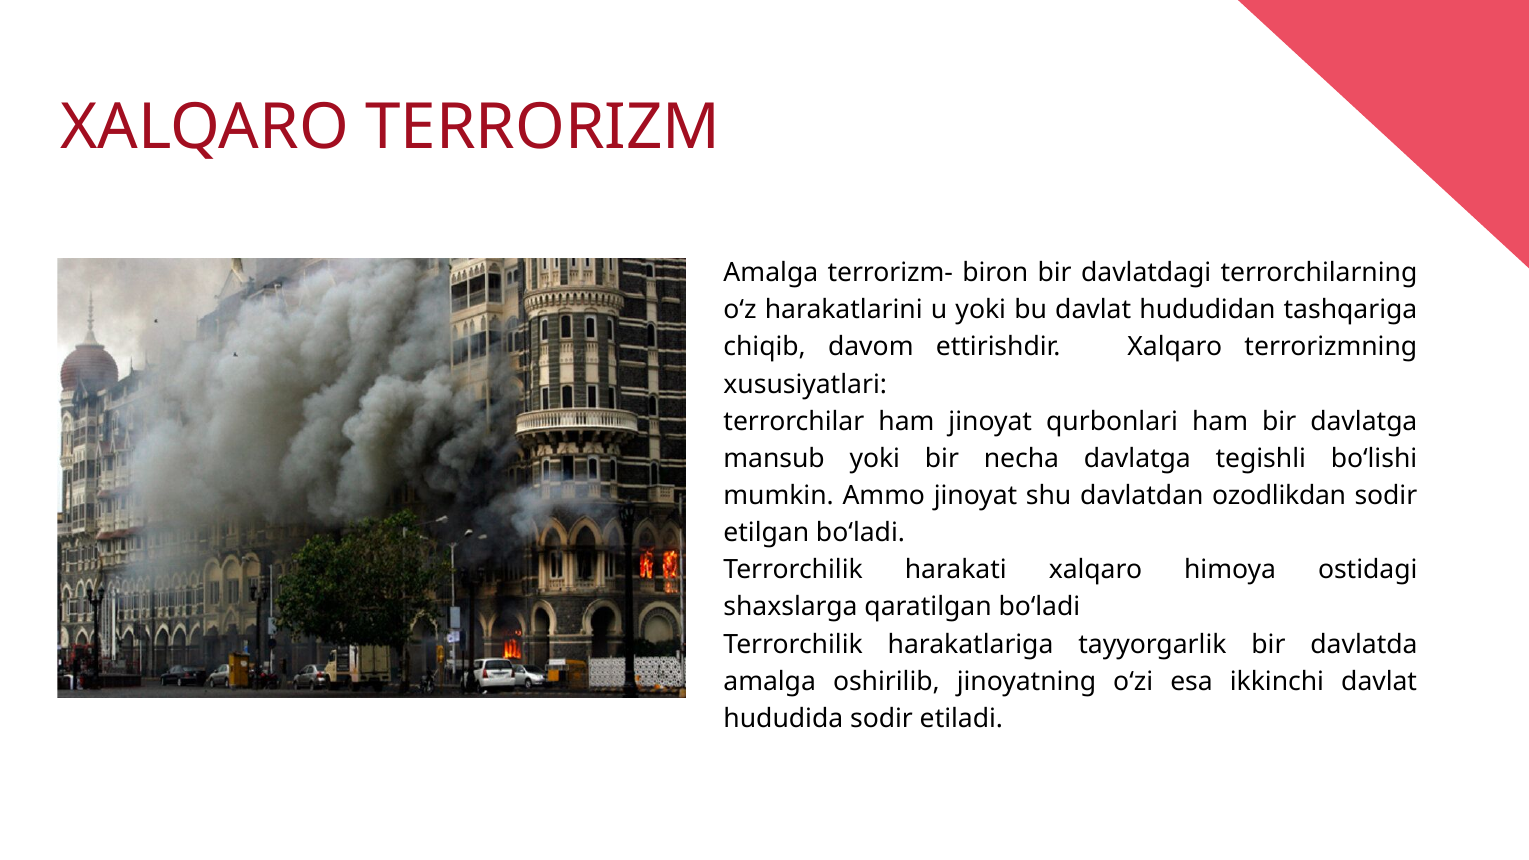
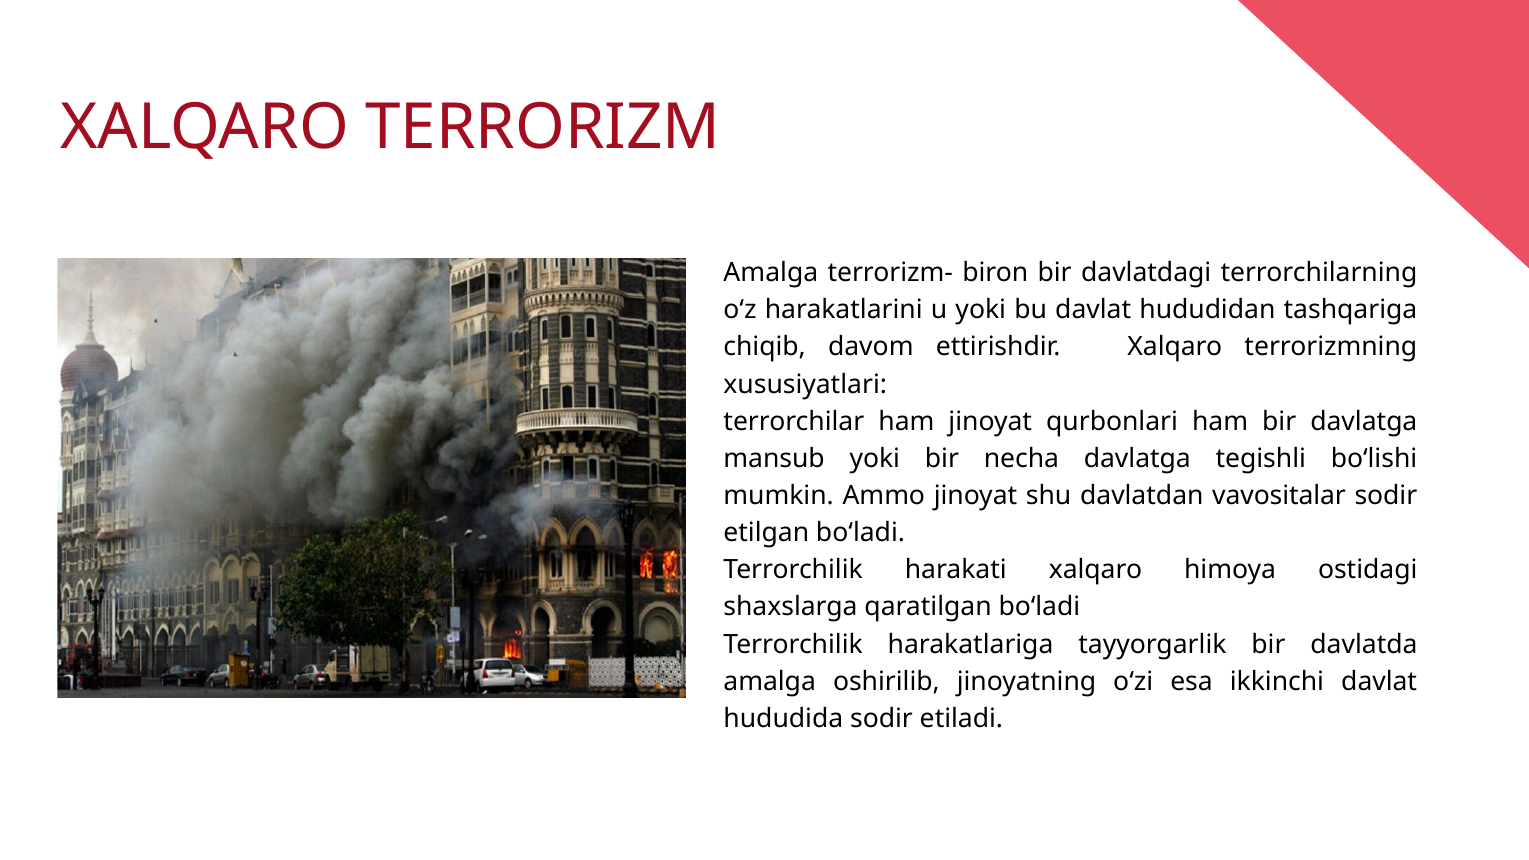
ozodlikdan: ozodlikdan -> vavositalar (1279, 496)
